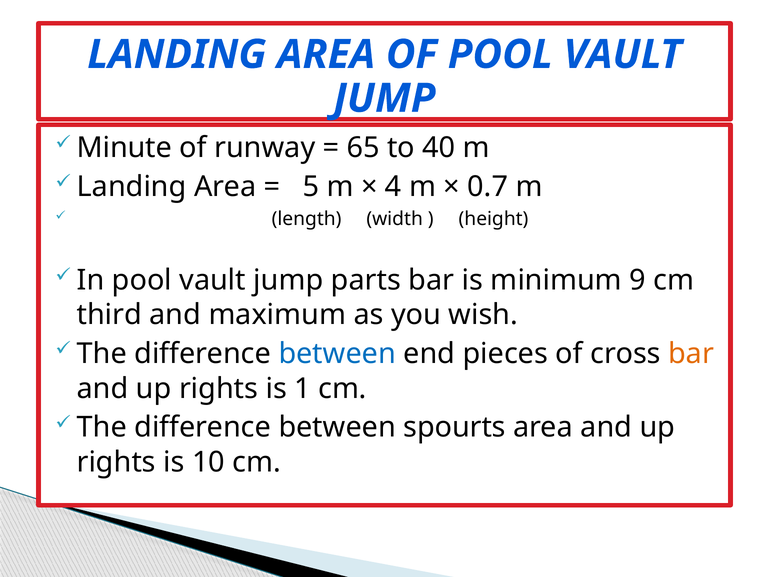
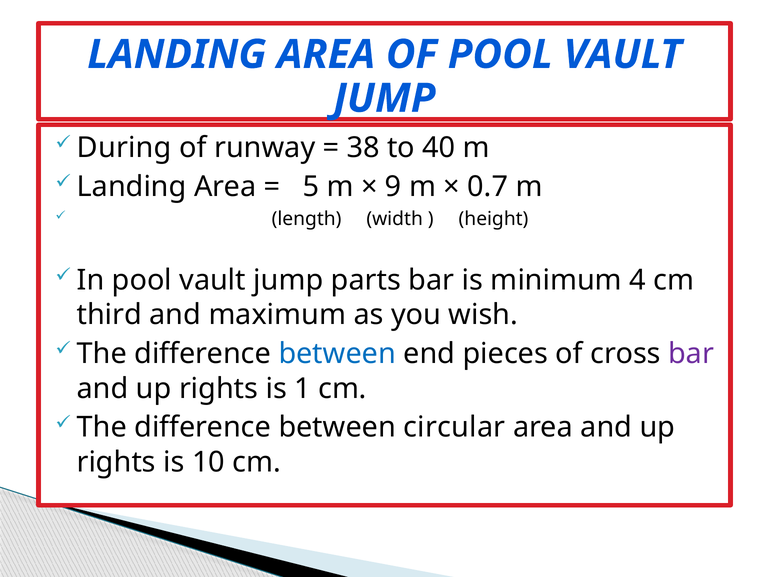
Minute: Minute -> During (124, 148)
65: 65 -> 38 (363, 148)
4: 4 -> 9 (393, 187)
9: 9 -> 4 (638, 280)
bar colour: orange -> purple (691, 354)
spourts: spourts -> circular (454, 427)
